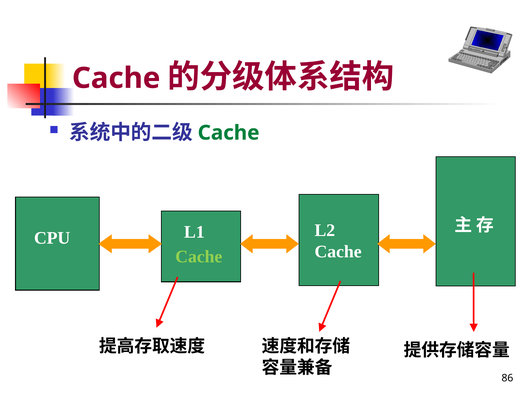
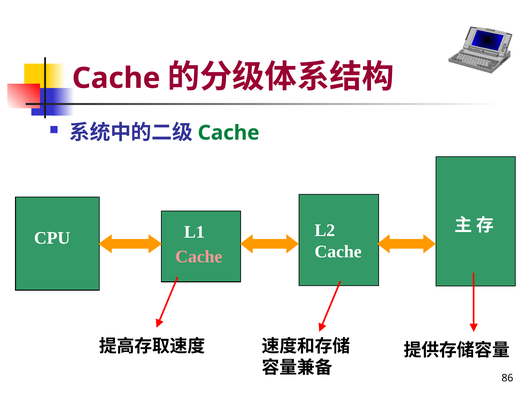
Cache colour: light green -> pink (199, 257)
